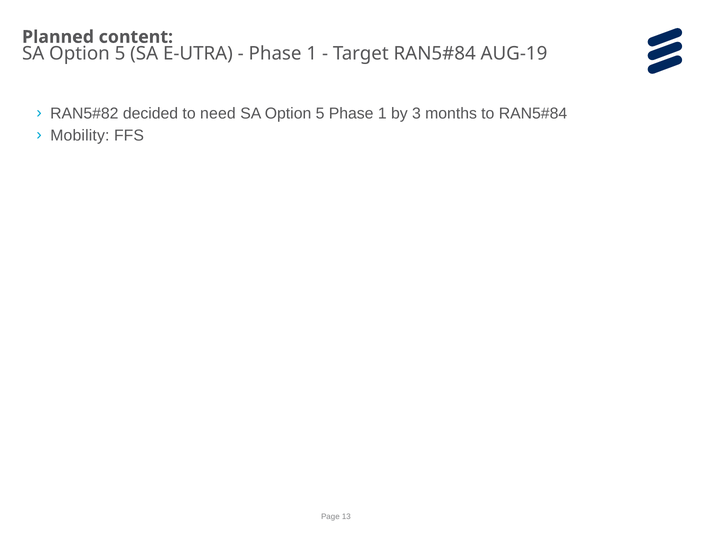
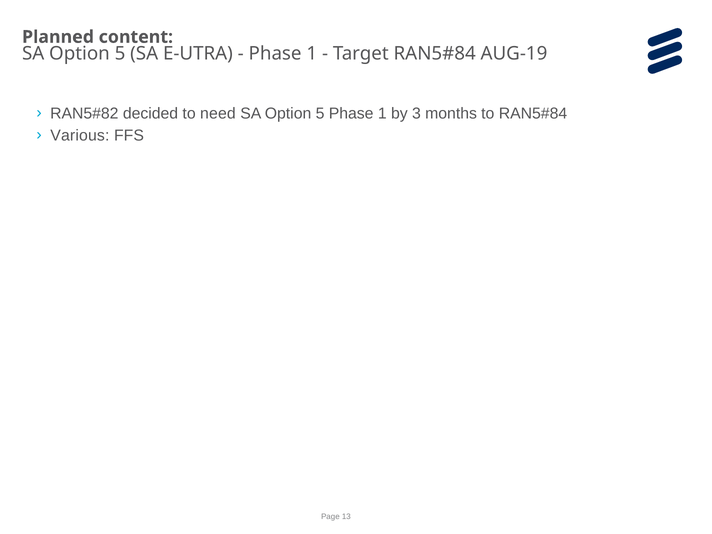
Mobility: Mobility -> Various (80, 136)
